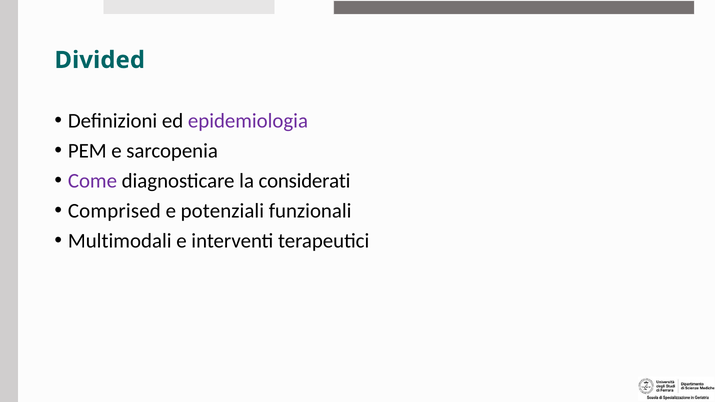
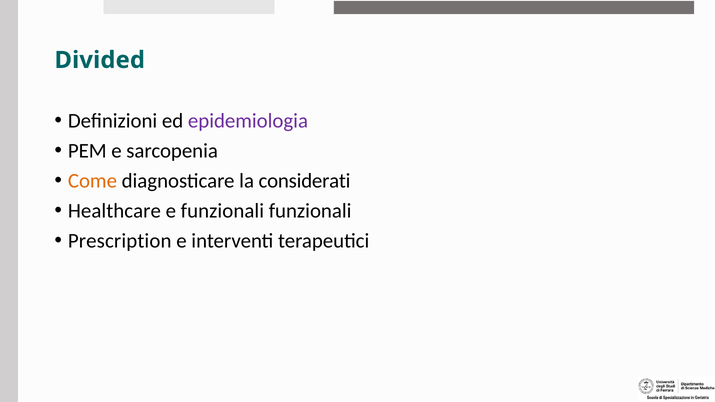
Come colour: purple -> orange (92, 181)
Comprised: Comprised -> Healthcare (114, 211)
e potenziali: potenziali -> funzionali (222, 211)
Multimodali: Multimodali -> Prescription (120, 241)
